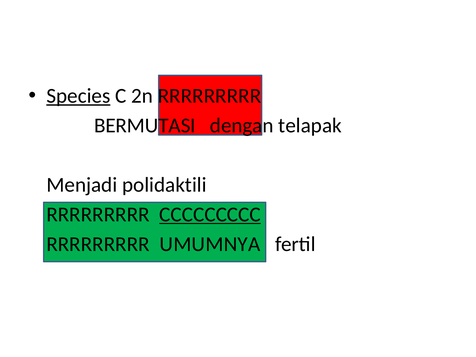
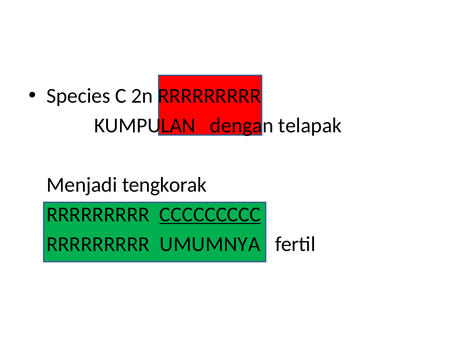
Species underline: present -> none (78, 96)
BERMUTASI: BERMUTASI -> KUMPULAN (145, 126)
polidaktili: polidaktili -> tengkorak (164, 185)
